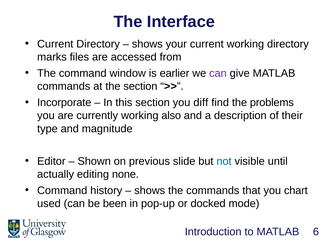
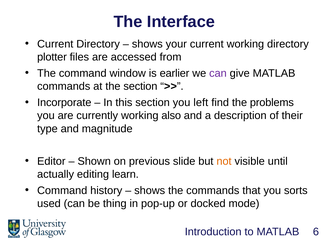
marks: marks -> plotter (52, 57)
diff: diff -> left (201, 102)
not colour: blue -> orange (224, 161)
none: none -> learn (125, 174)
chart: chart -> sorts (296, 190)
been: been -> thing (115, 203)
